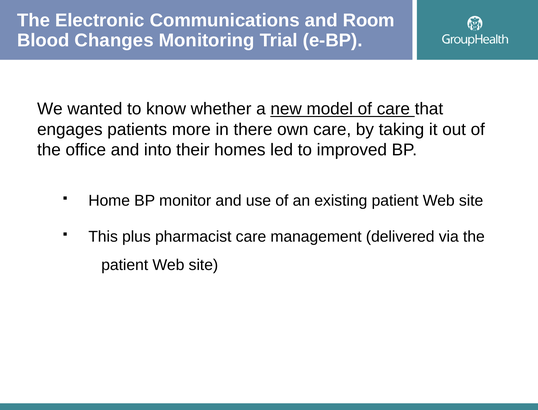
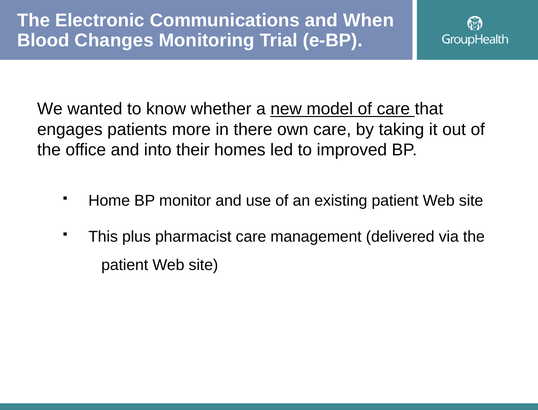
Room: Room -> When (369, 20)
